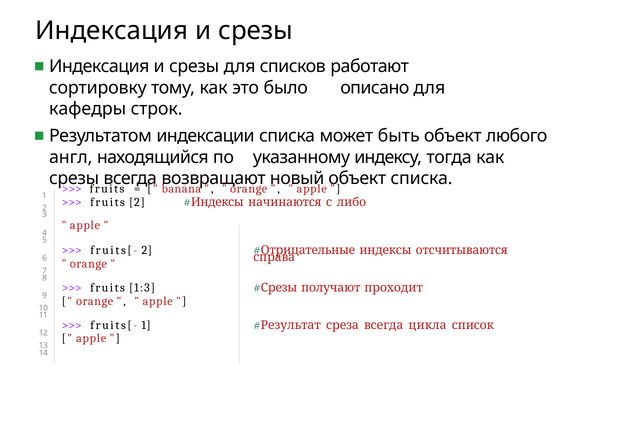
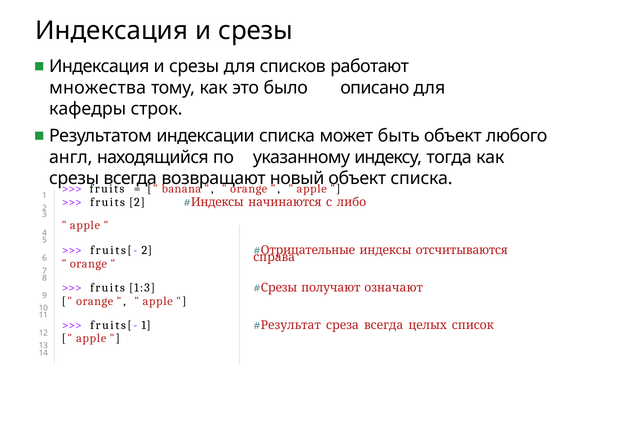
сортировку: сортировку -> множества (98, 88)
проходит: проходит -> означают (394, 288)
цикла: цикла -> целых (428, 325)
